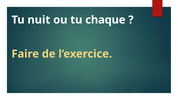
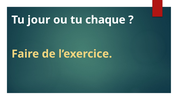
nuit: nuit -> jour (39, 20)
